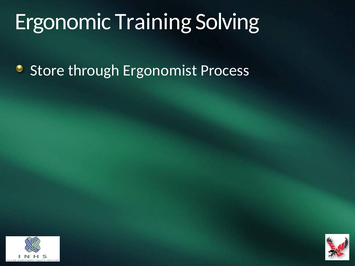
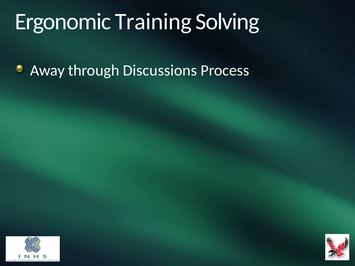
Store: Store -> Away (47, 71)
Ergonomist: Ergonomist -> Discussions (160, 71)
